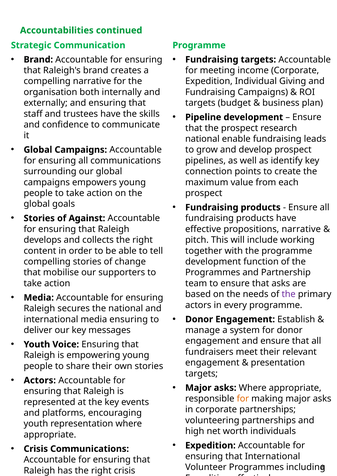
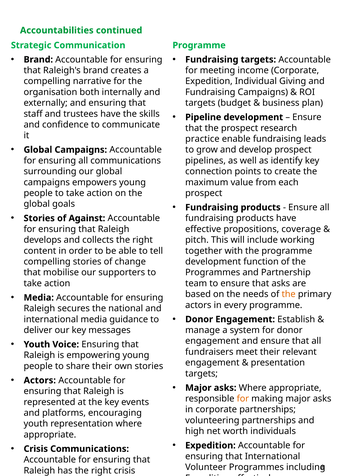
national: national -> practice (202, 139)
propositions narrative: narrative -> coverage (301, 229)
the colour: purple -> orange (289, 295)
media ensuring: ensuring -> guidance (129, 320)
